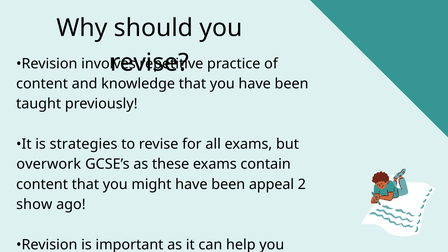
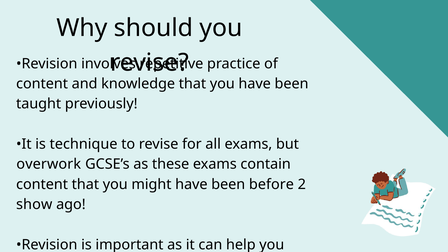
strategies: strategies -> technique (84, 144)
appeal: appeal -> before (271, 184)
